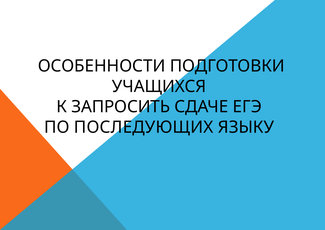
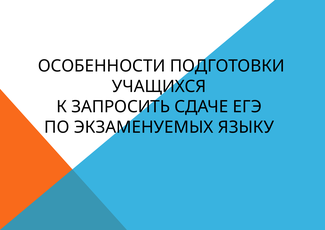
ПОСЛЕДУЮЩИХ: ПОСЛЕДУЮЩИХ -> ЭКЗАМЕНУЕМЫХ (144, 127)
